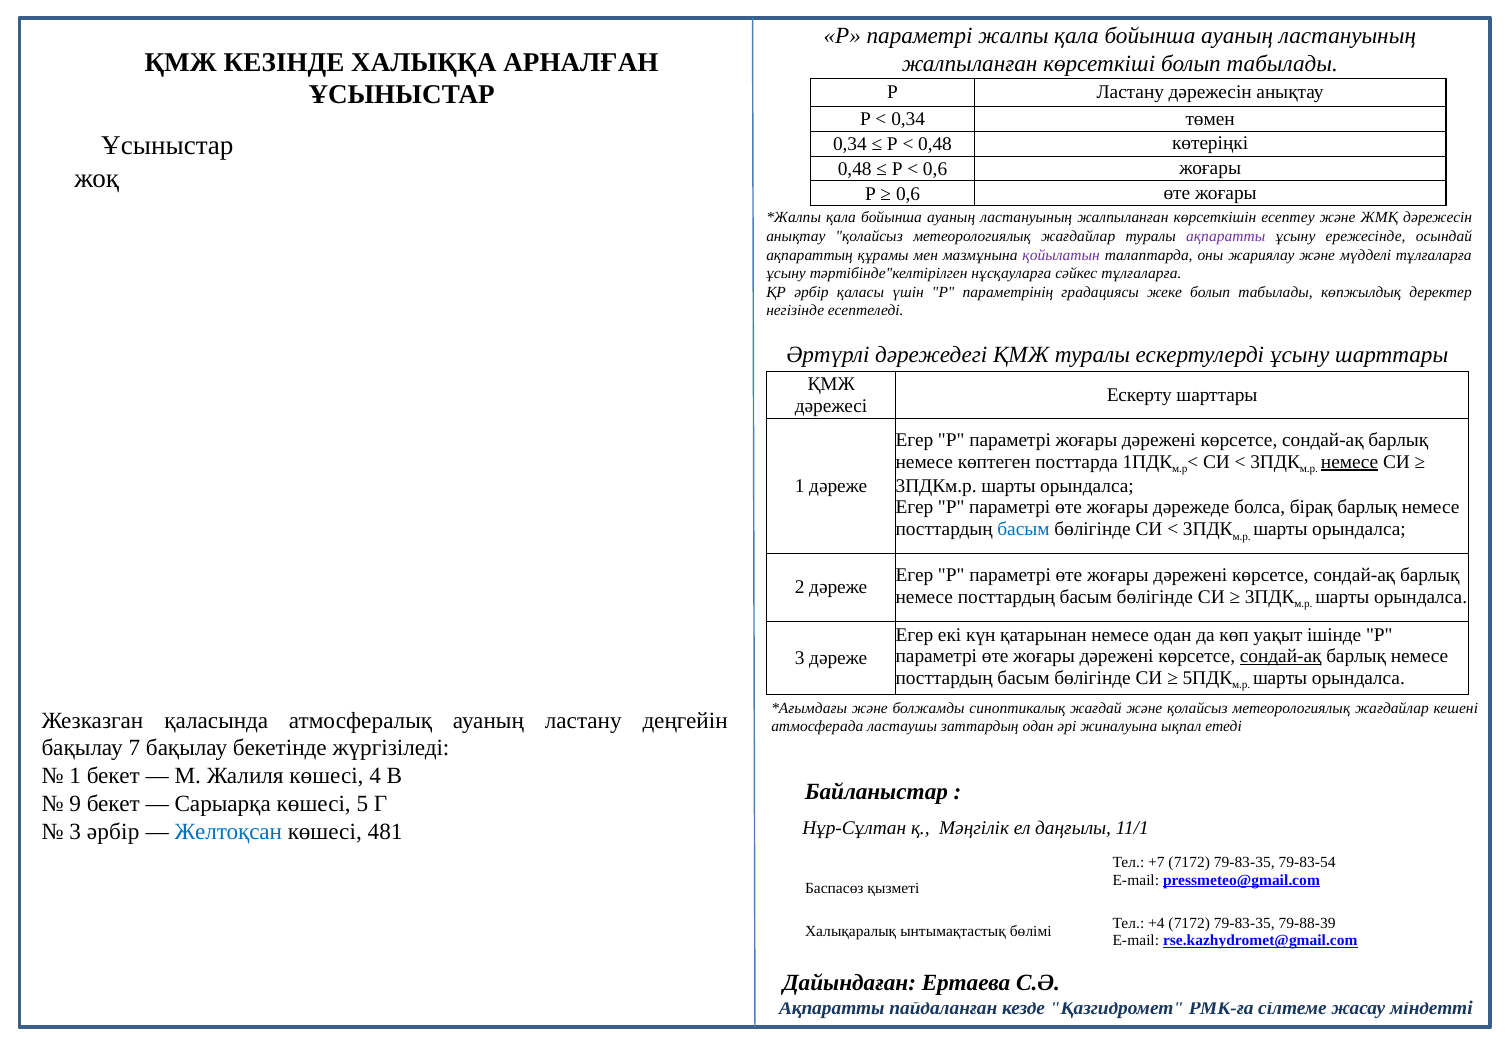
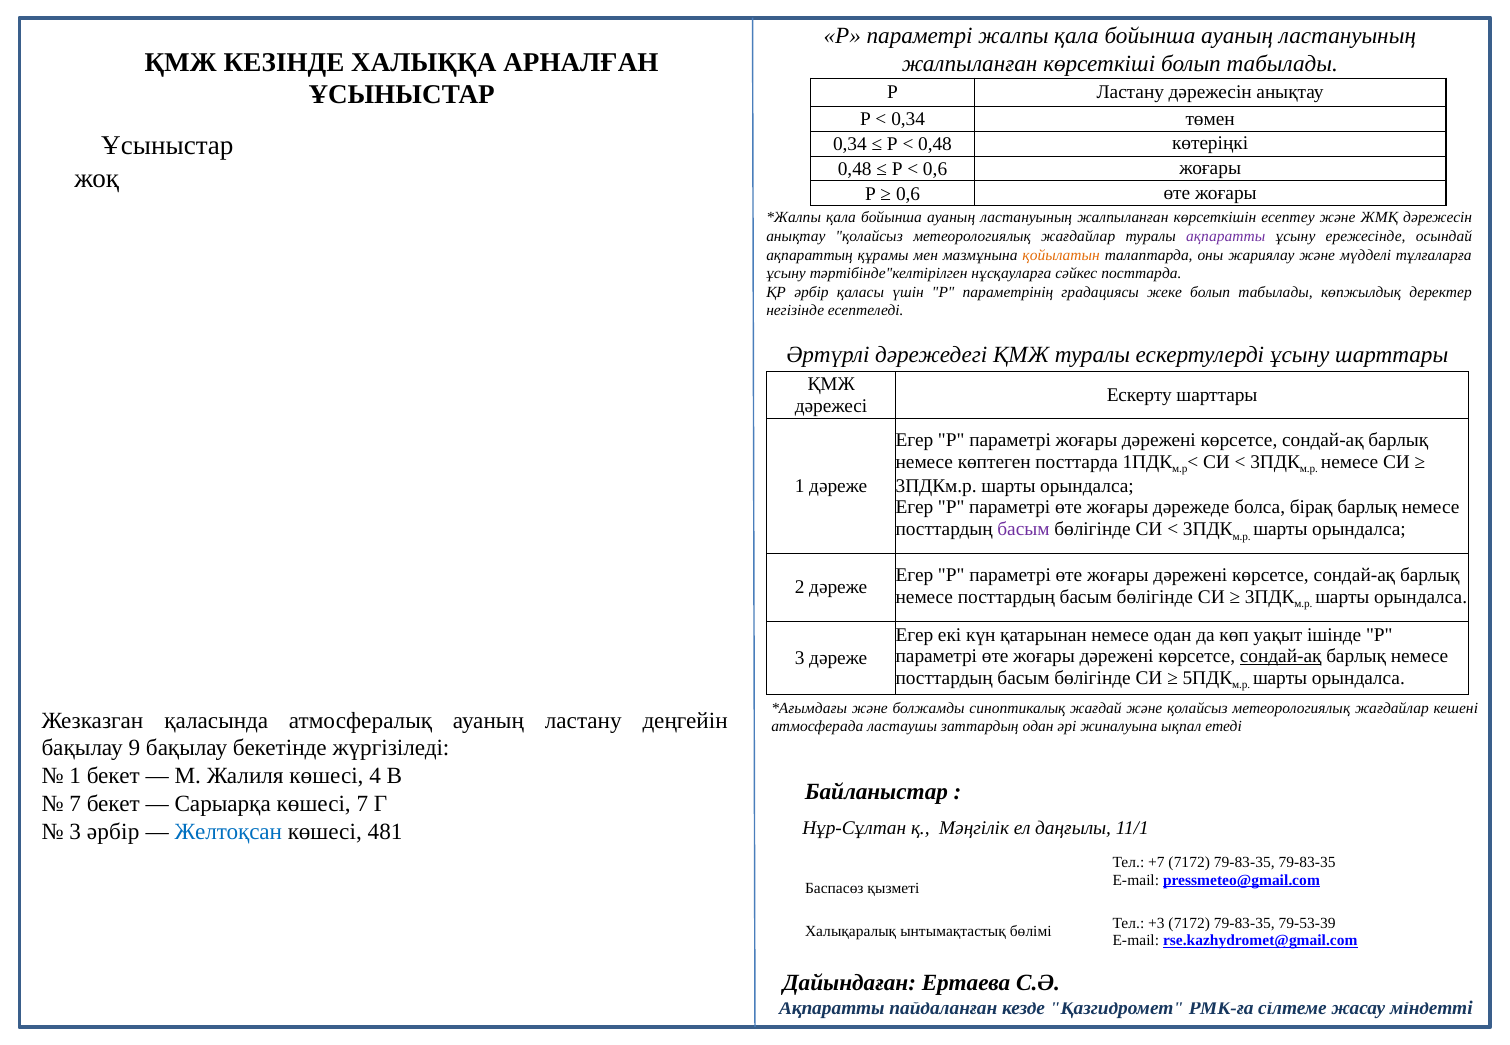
қойылатын colour: purple -> orange (1061, 255)
сәйкес тұлғаларға: тұлғаларға -> посттарда (1141, 274)
немесе underline: present -> none (1349, 462)
басым colour: blue -> purple (1023, 529)
7: 7 -> 9 (134, 749)
9: 9 -> 7 (75, 804)
көшесі 5: 5 -> 7 (362, 804)
79-83-35 79-83-54: 79-83-54 -> 79-83-35 (1307, 863)
+4: +4 -> +3 (1156, 923)
79-88-39: 79-88-39 -> 79-53-39 (1307, 923)
